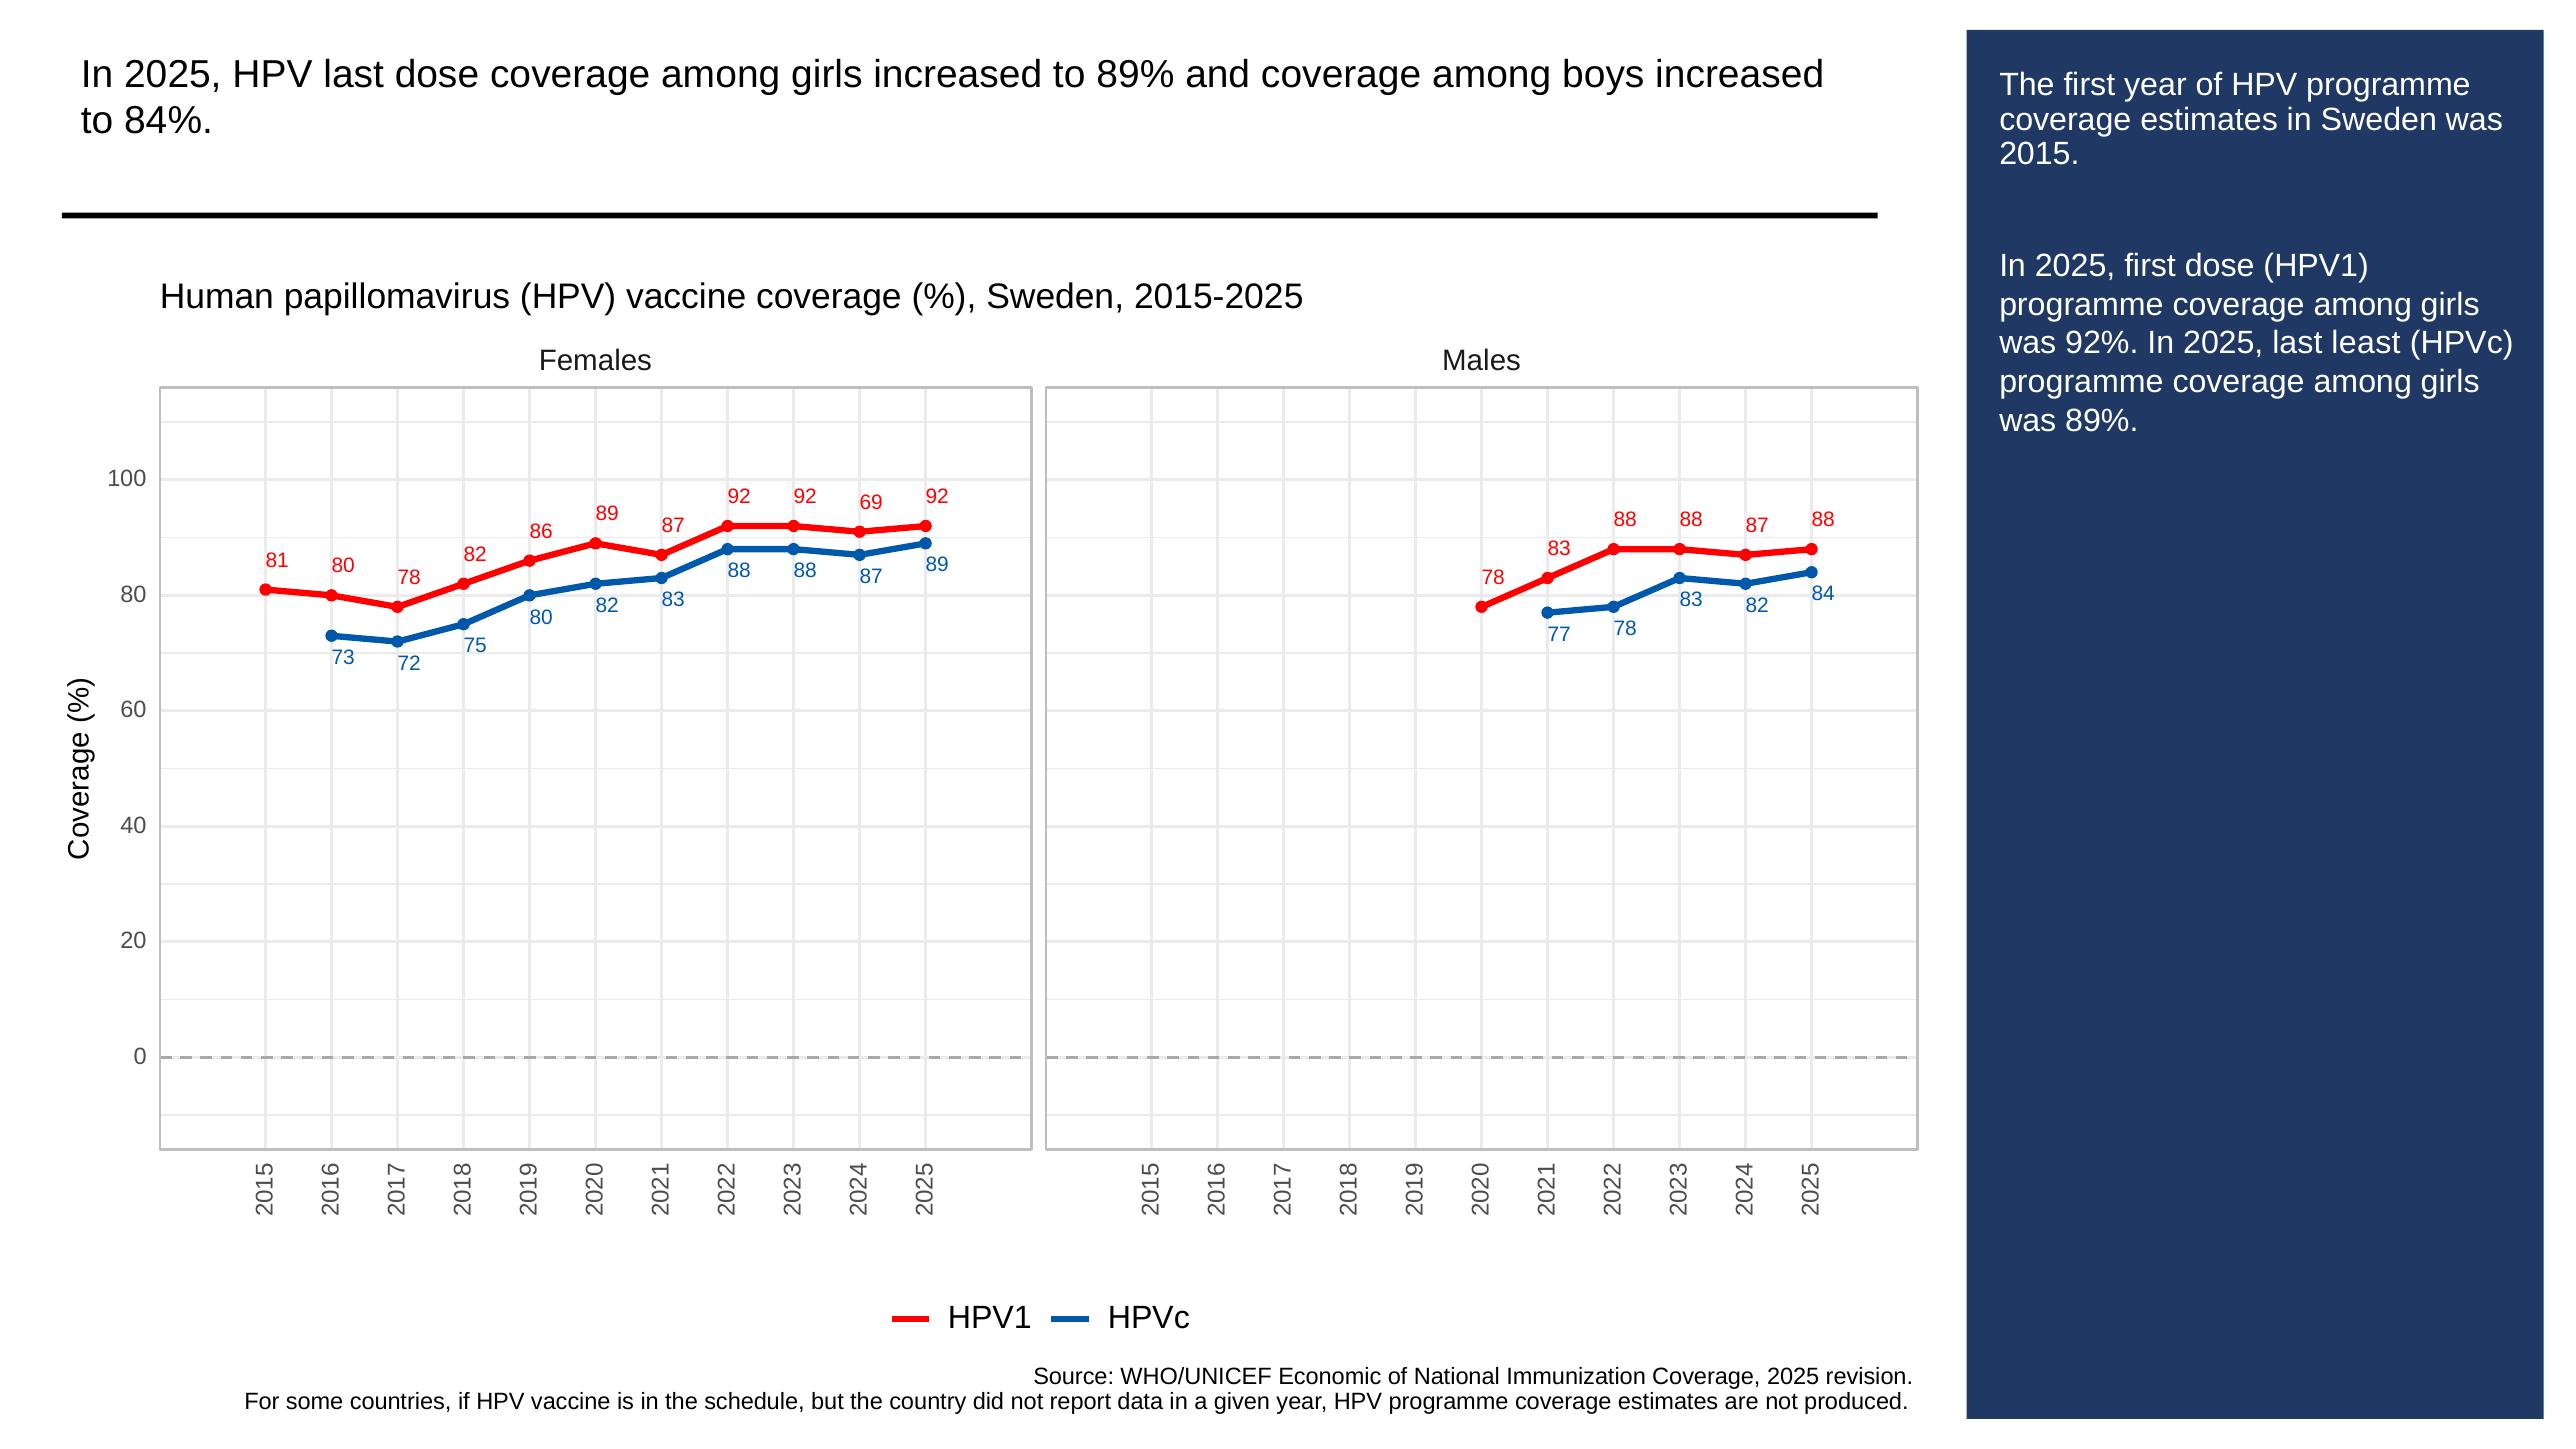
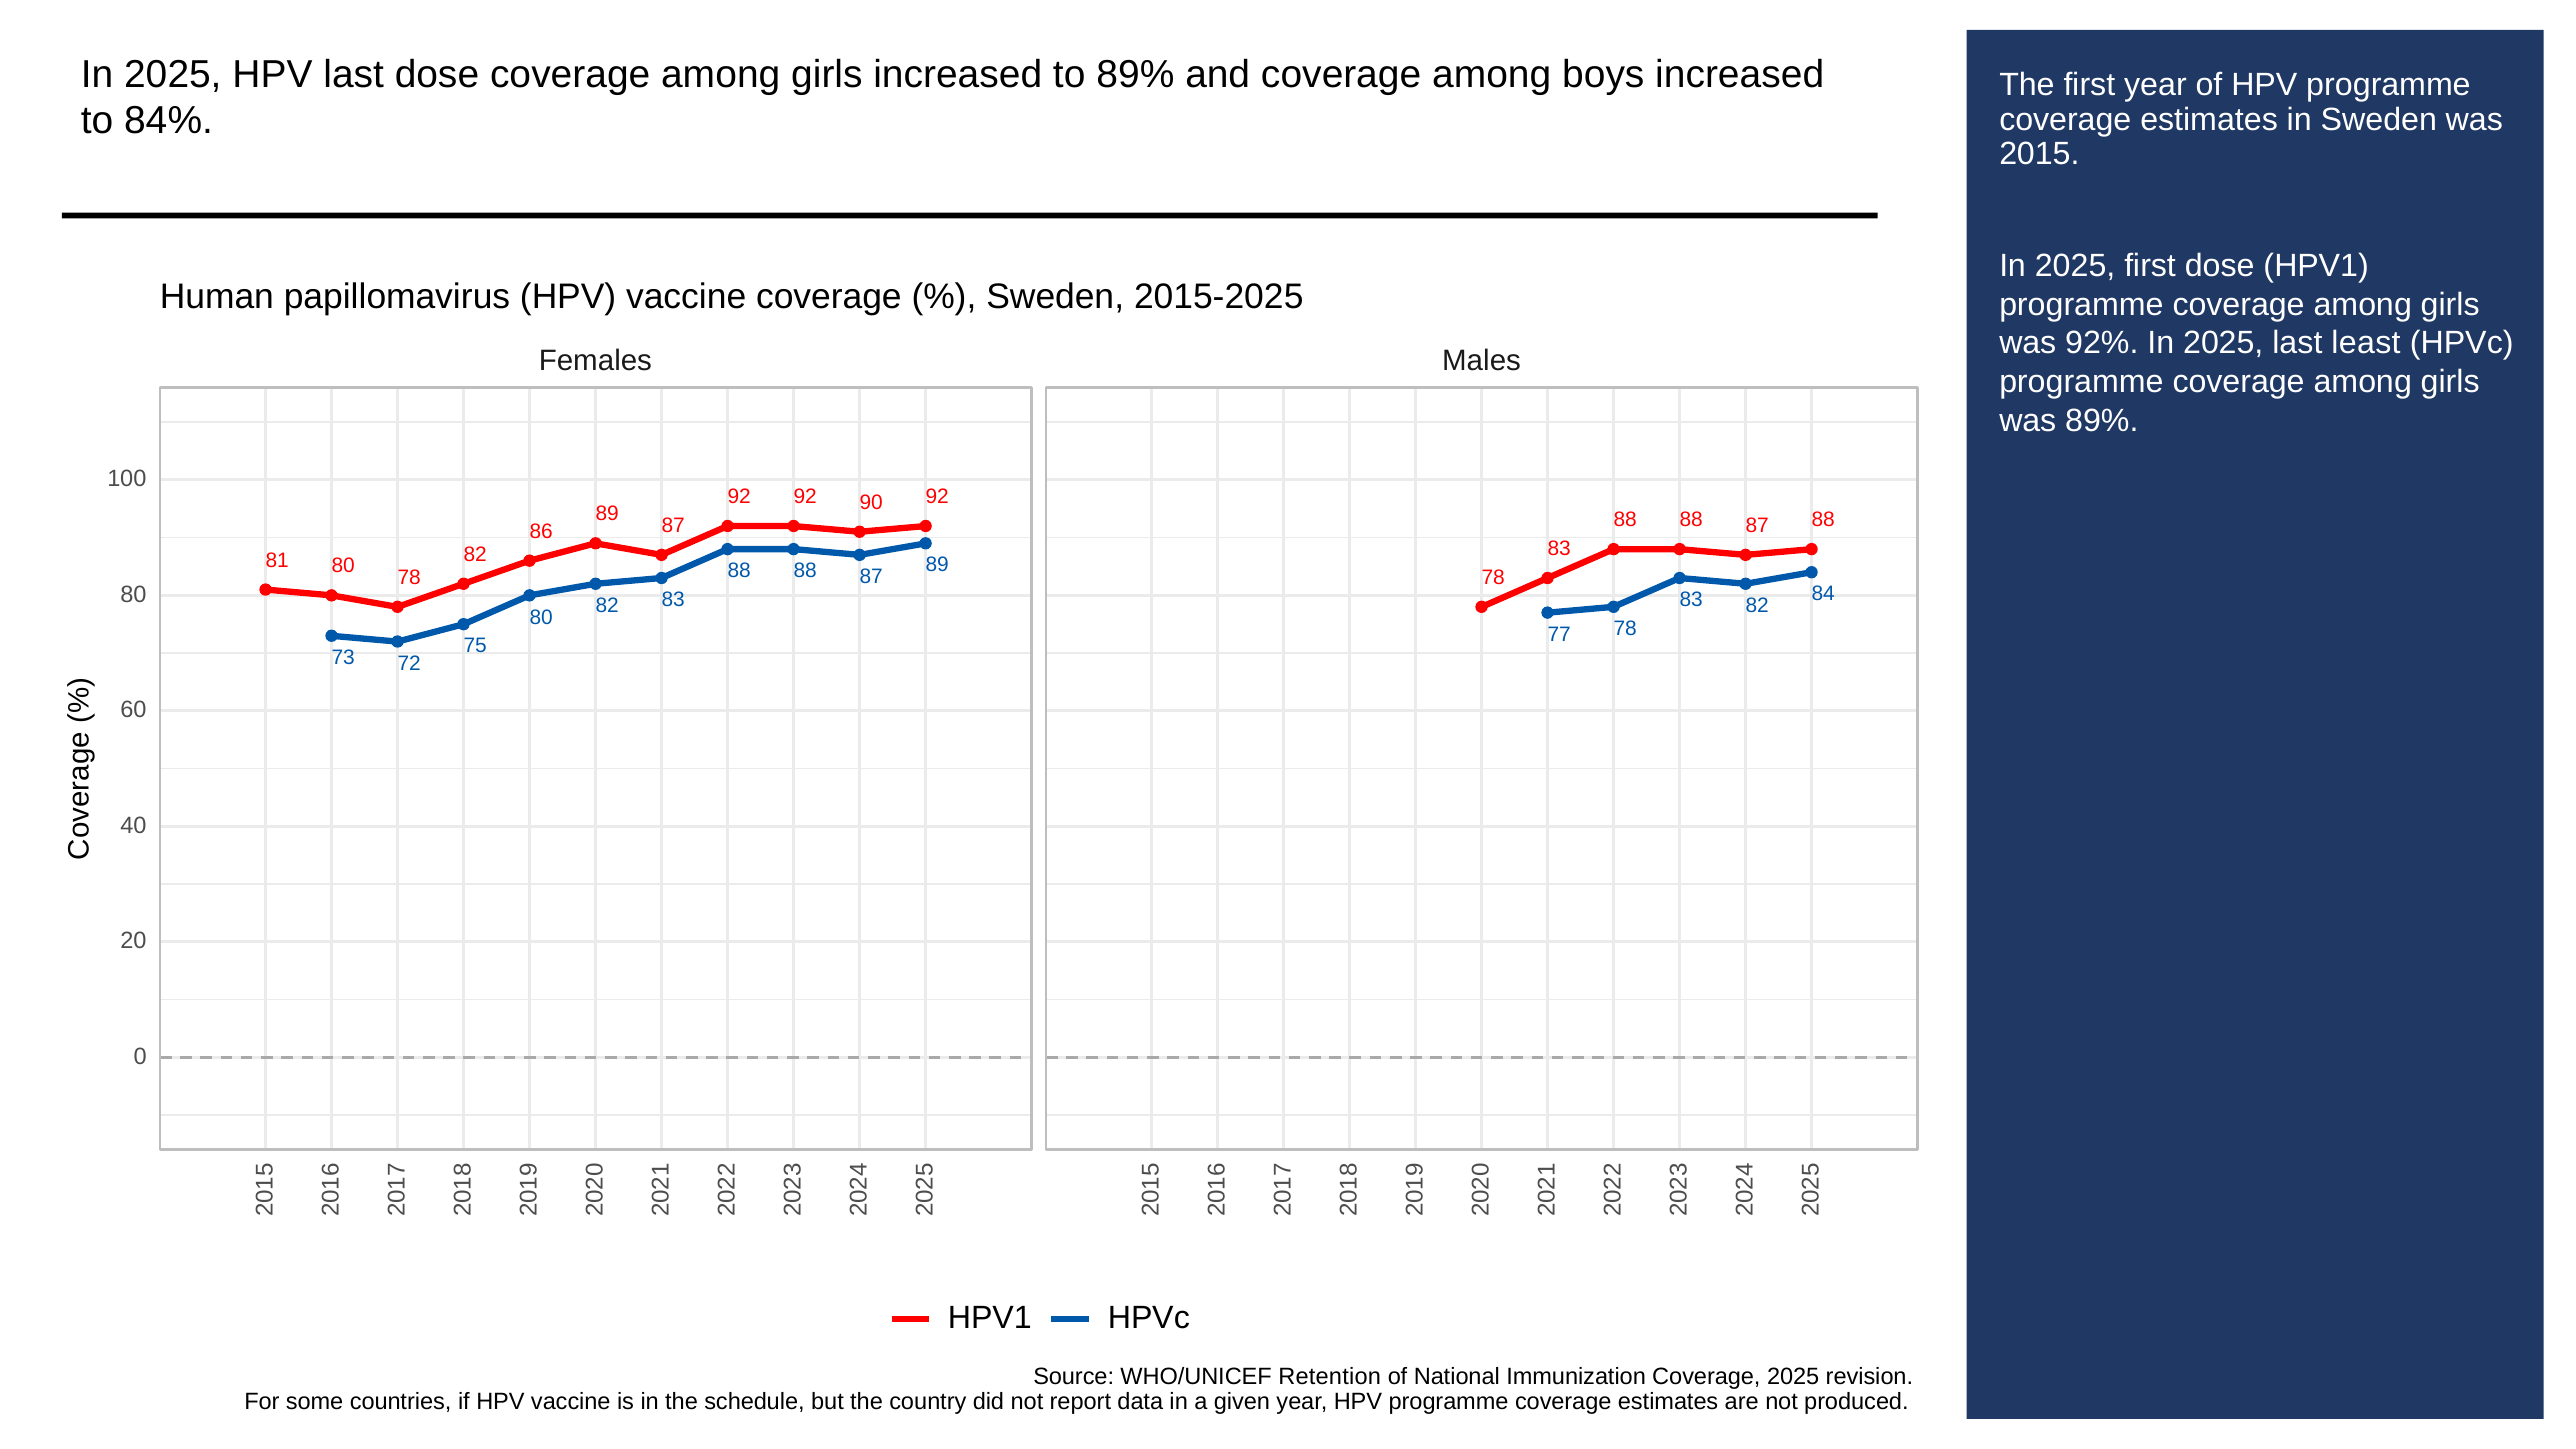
69: 69 -> 90 (871, 502)
Economic: Economic -> Retention (1330, 1376)
